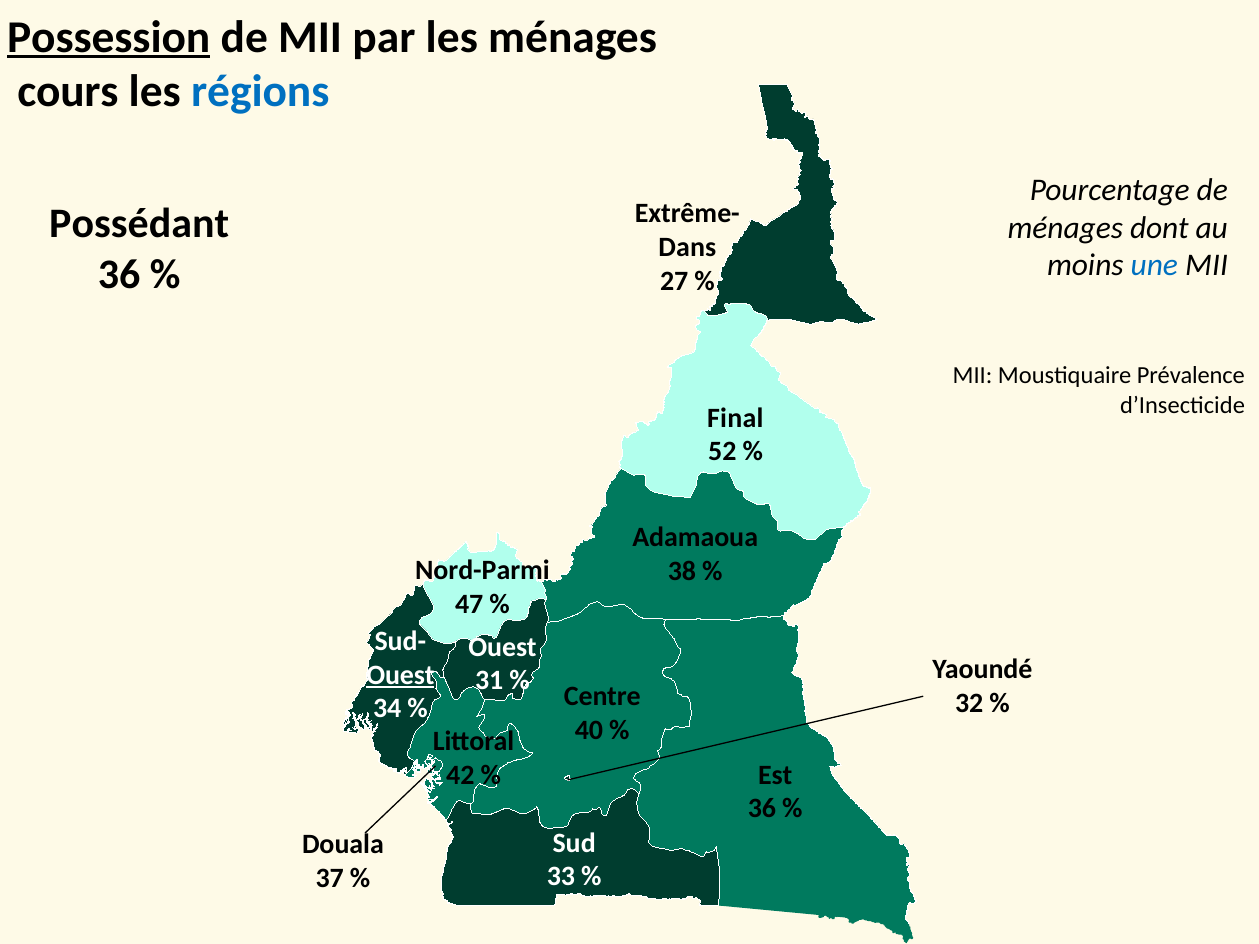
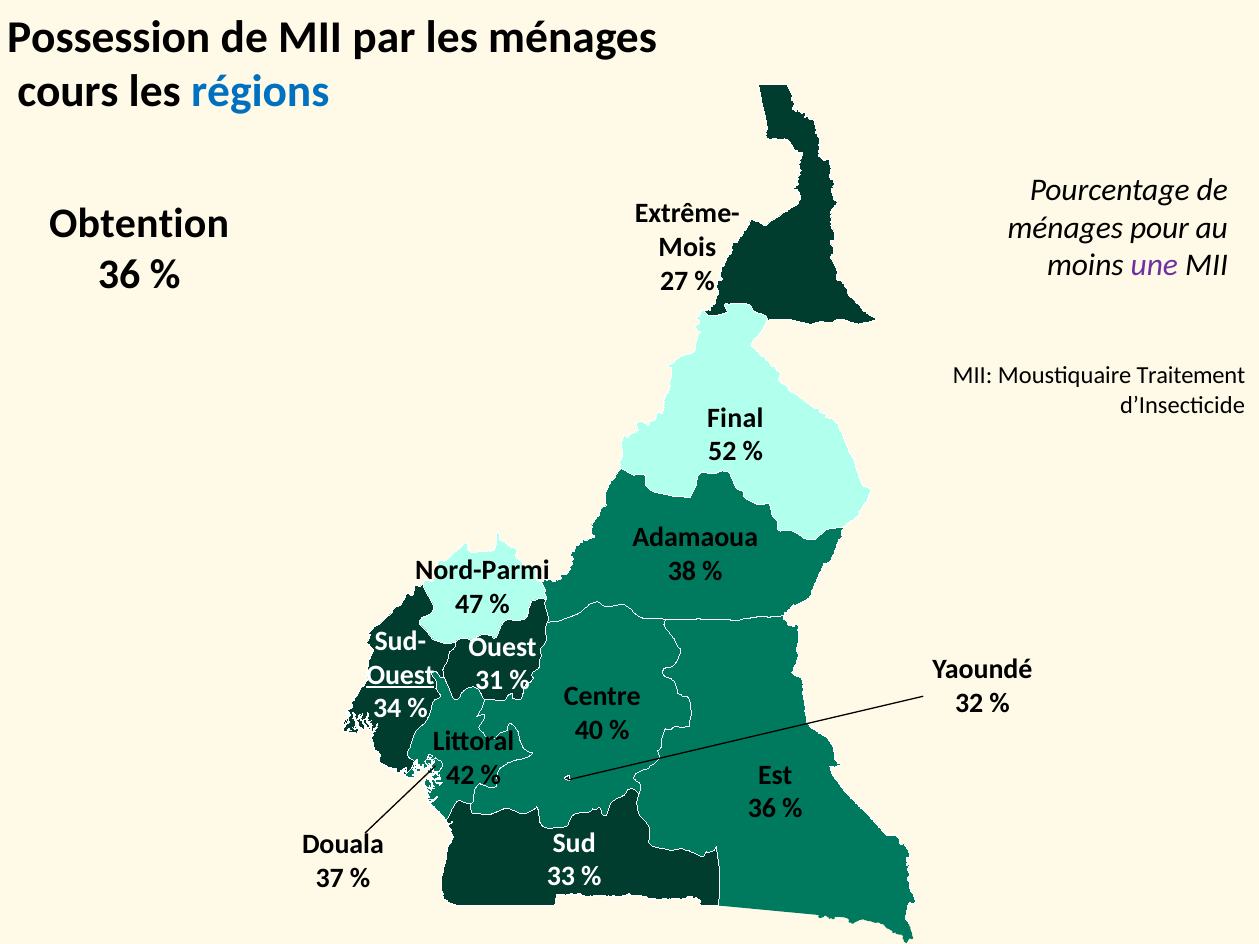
Possession underline: present -> none (109, 37)
Possédant: Possédant -> Obtention (139, 224)
dont: dont -> pour (1160, 228)
Dans: Dans -> Mois (687, 247)
une colour: blue -> purple (1154, 266)
Prévalence: Prévalence -> Traitement (1191, 376)
